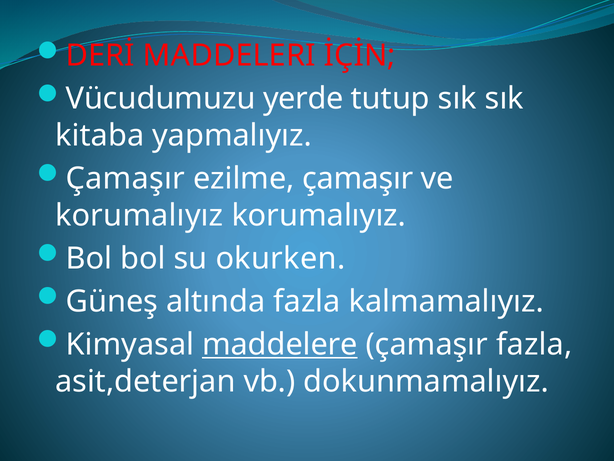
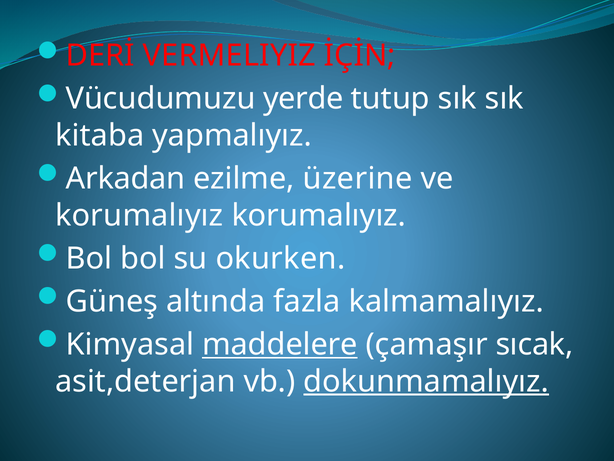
MADDELERI: MADDELERI -> VERMELIYIZ (229, 56)
Çamaşır: Çamaşır -> Arkadan (126, 178)
ezilme çamaşır: çamaşır -> üzerine (358, 178)
çamaşır fazla: fazla -> sıcak (534, 344)
dokunmamalıyız underline: none -> present (426, 381)
